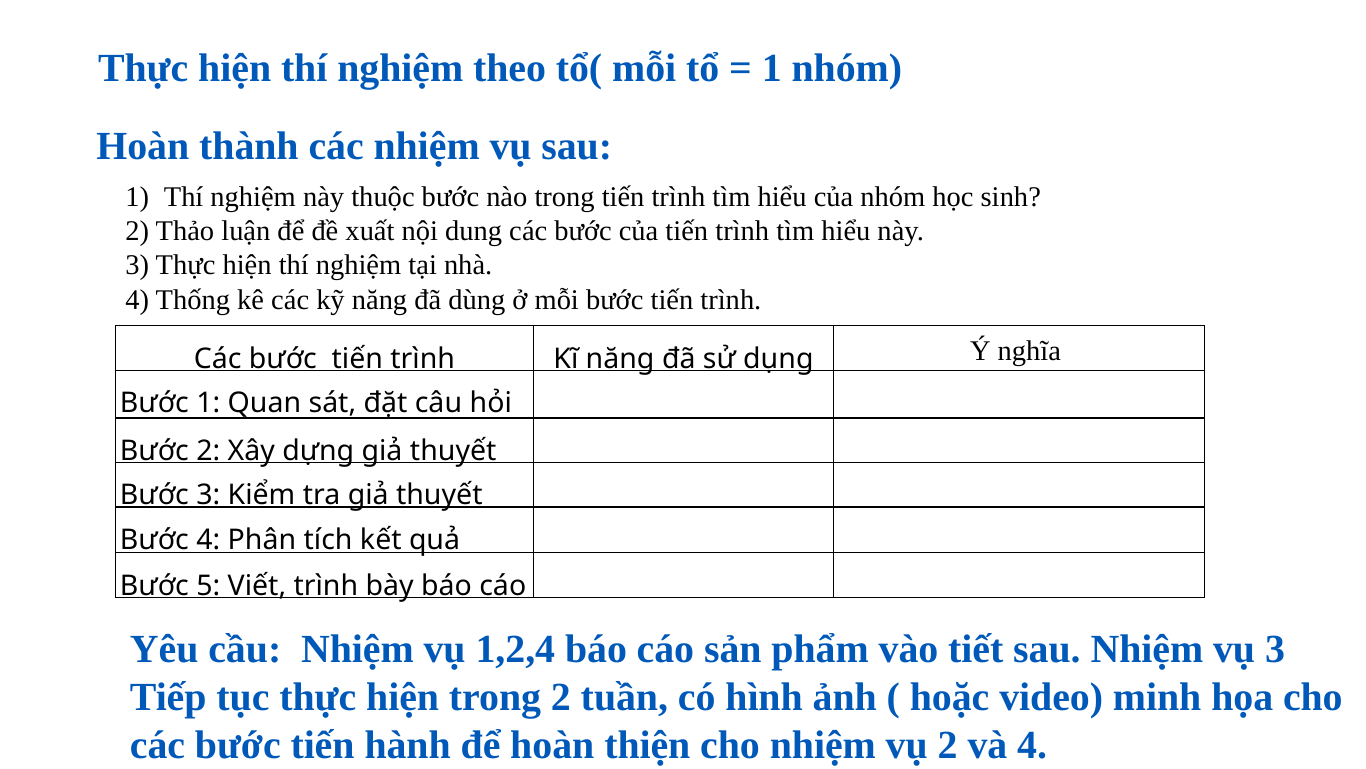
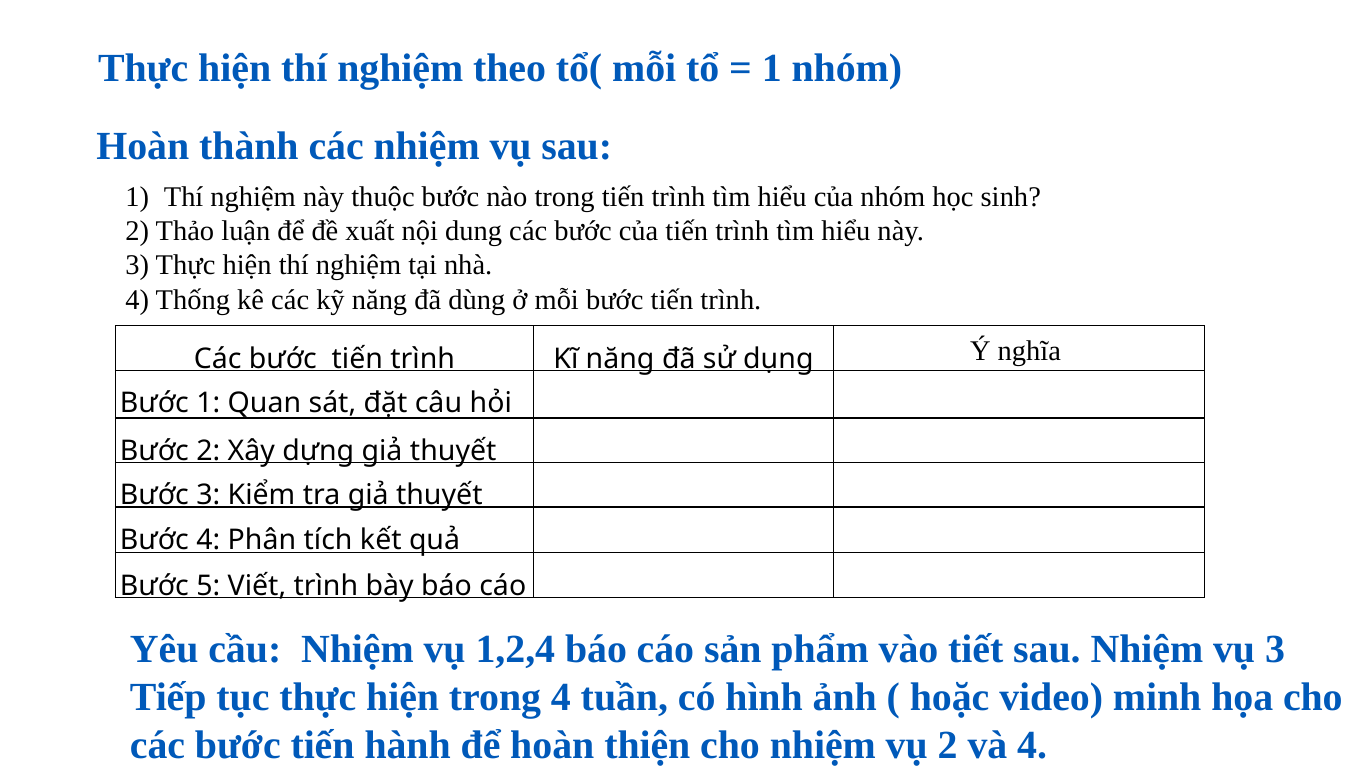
trong 2: 2 -> 4 (561, 697)
